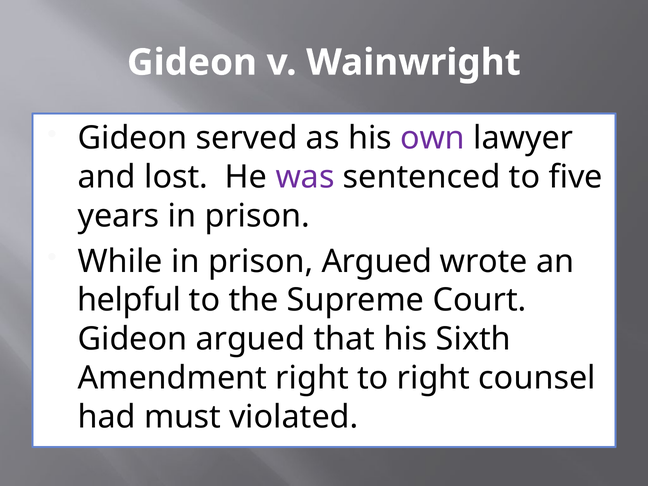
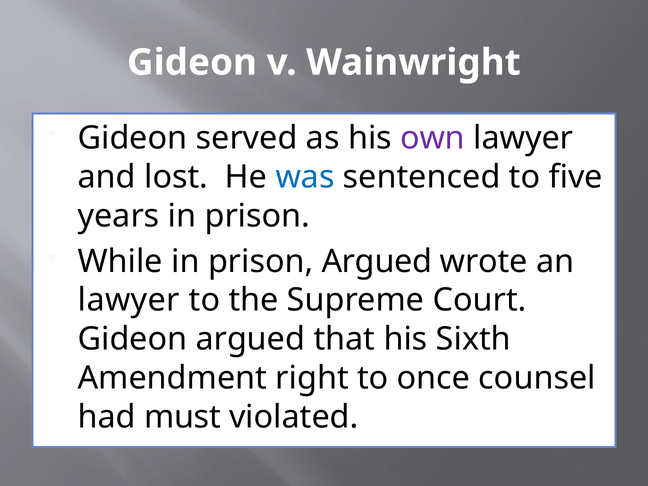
was colour: purple -> blue (305, 177)
helpful: helpful -> lawyer (129, 300)
to right: right -> once (434, 378)
